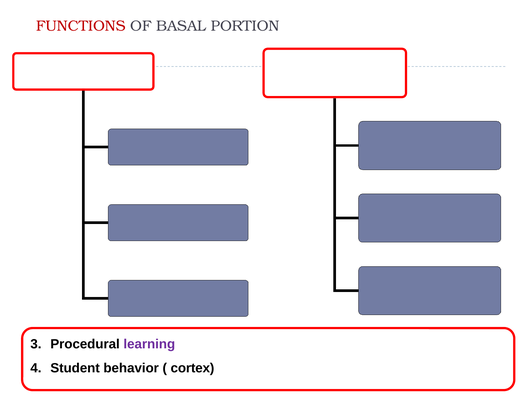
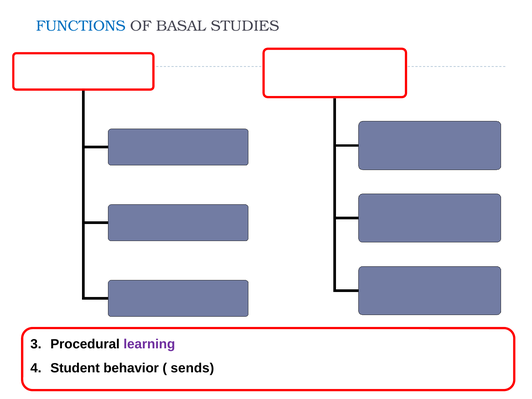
FUNCTIONS colour: red -> blue (81, 26)
PORTION: PORTION -> STUDIES (245, 26)
cortex: cortex -> sends (192, 368)
